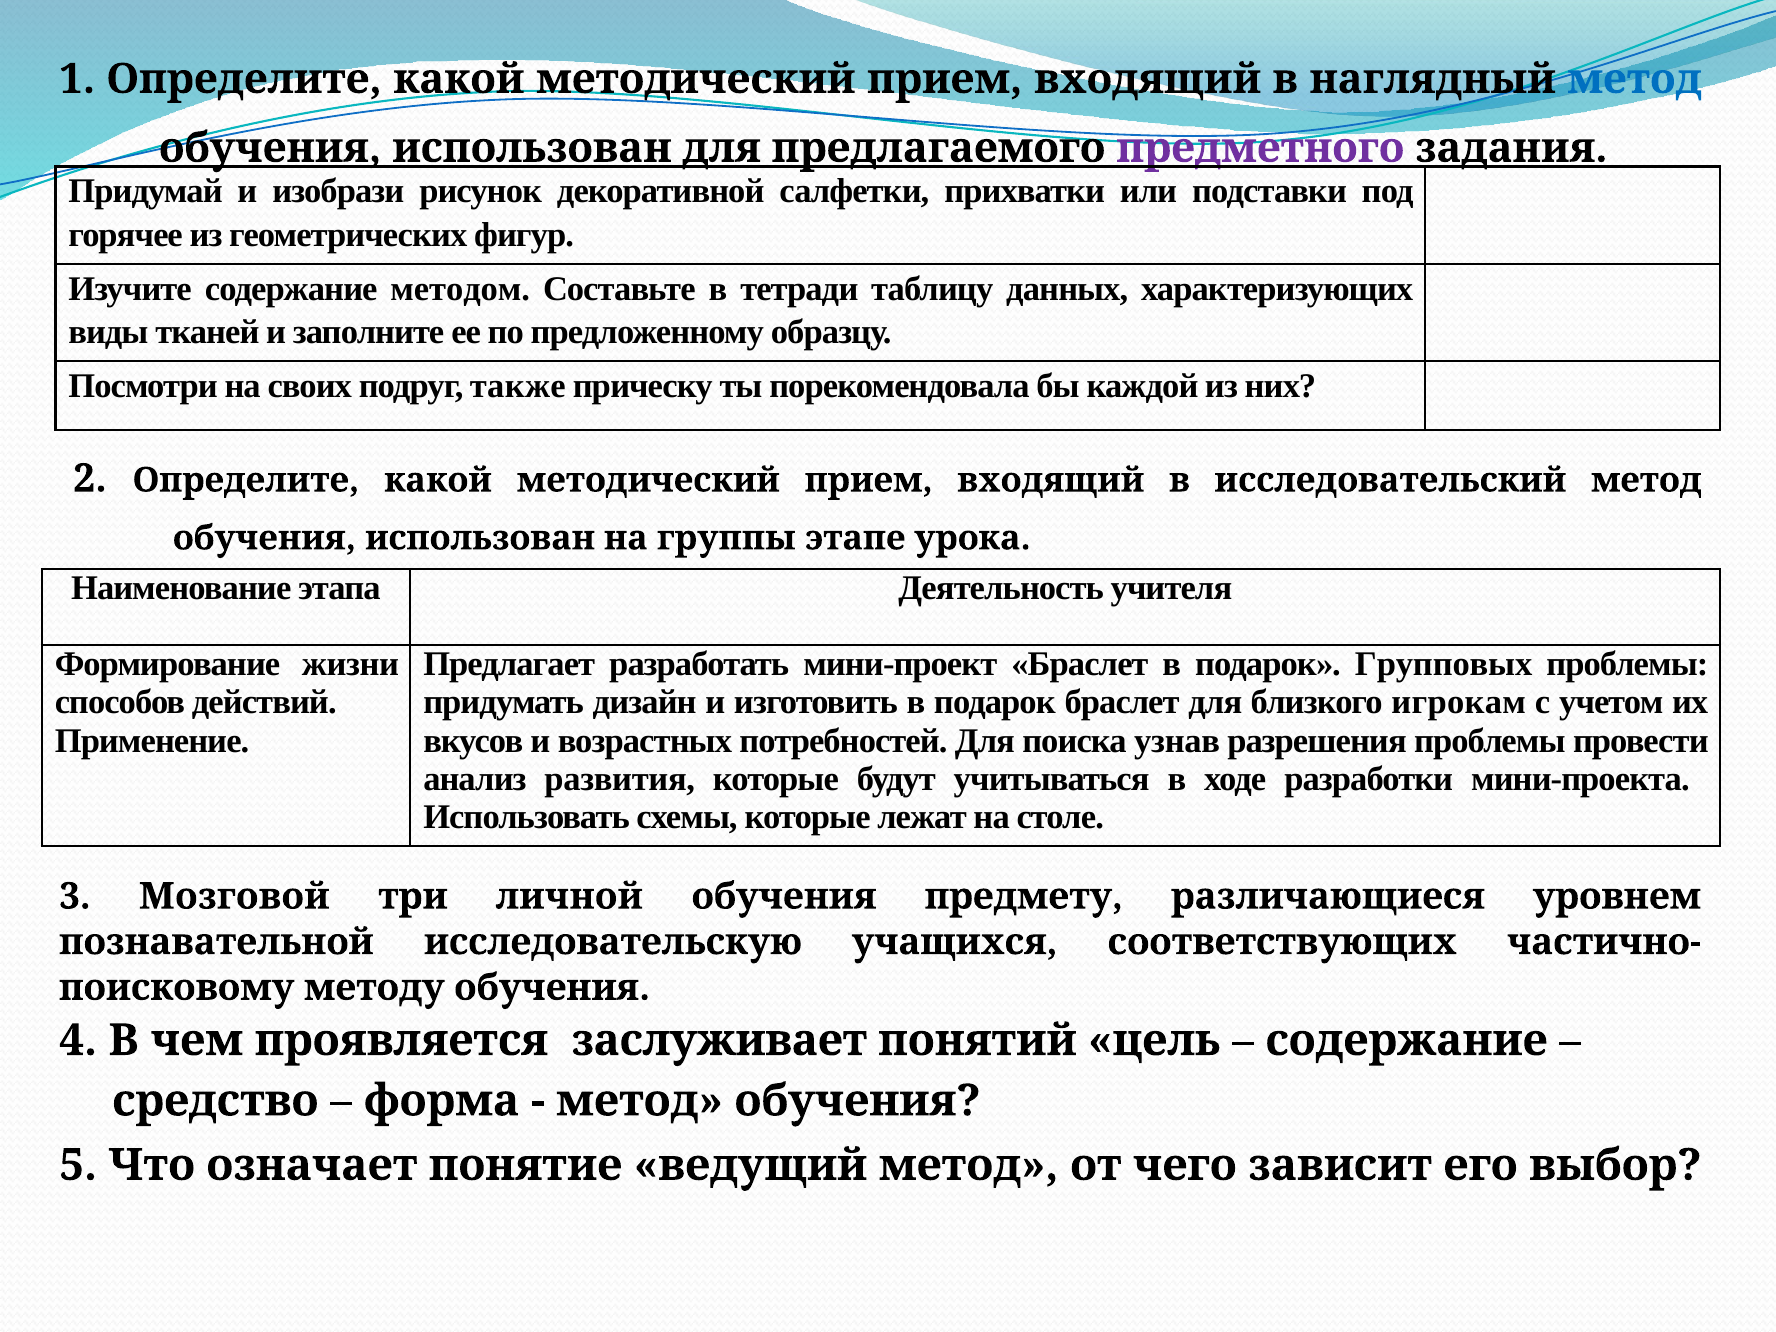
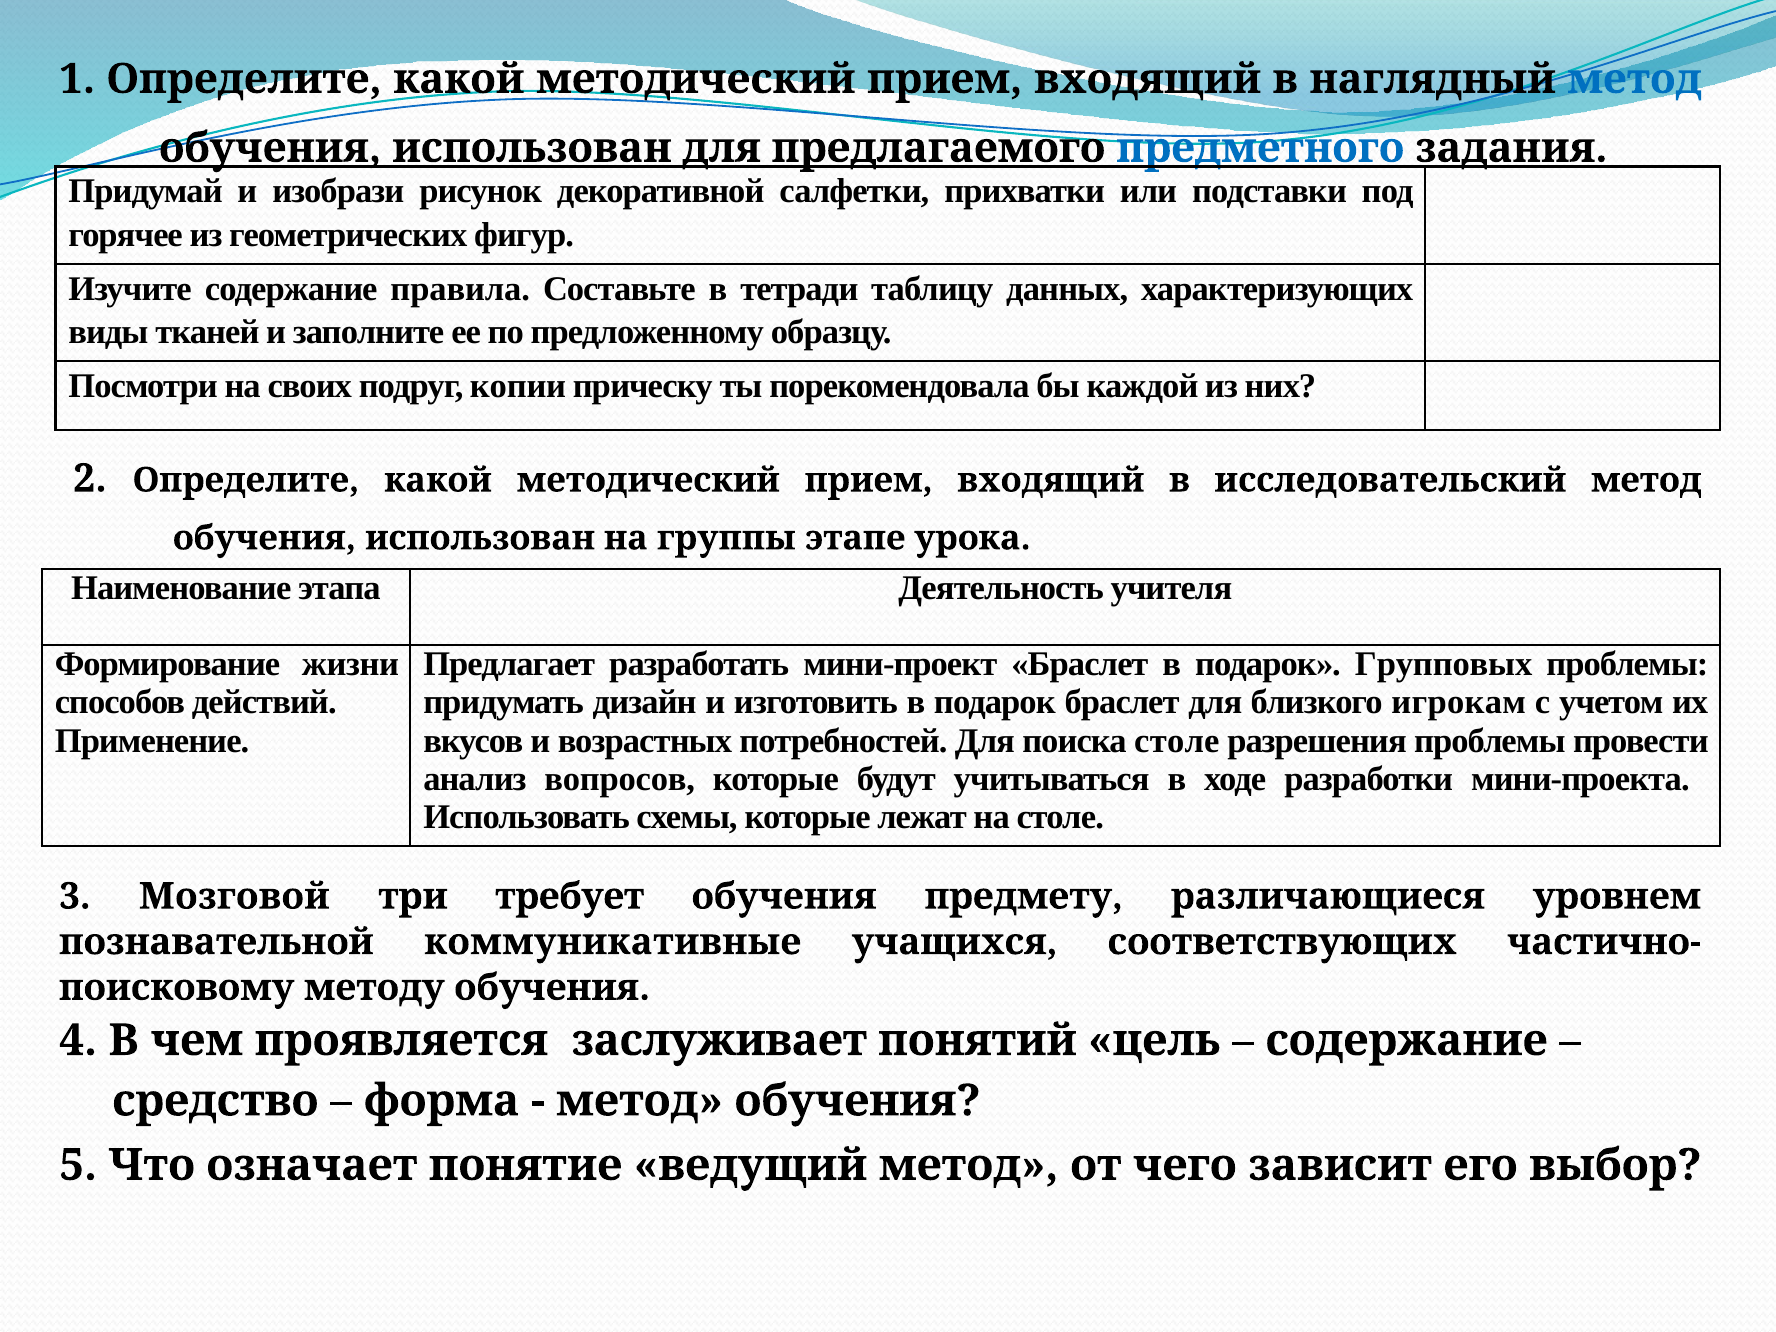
предметного colour: purple -> blue (1260, 148)
методом: методом -> правила (460, 289)
также: также -> копии (518, 386)
поиска узнав: узнав -> столе (1177, 741)
развития: развития -> вопросов (620, 779)
личной: личной -> требует (570, 896)
исследовательскую: исследовательскую -> коммуникативные (613, 942)
